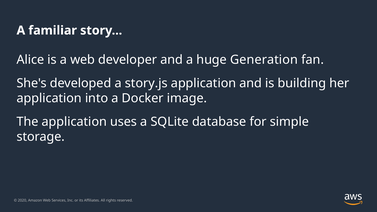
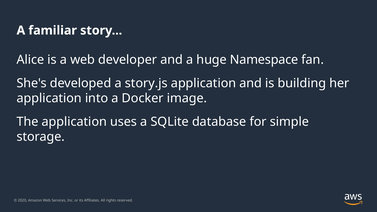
Generation: Generation -> Namespace (264, 60)
